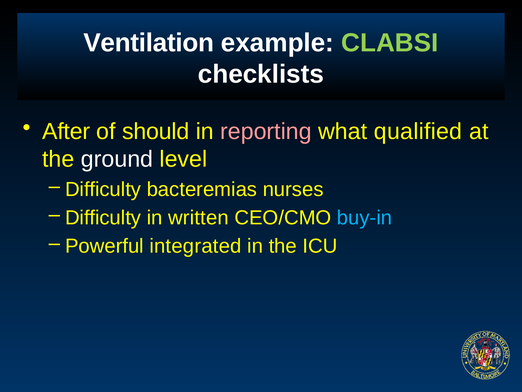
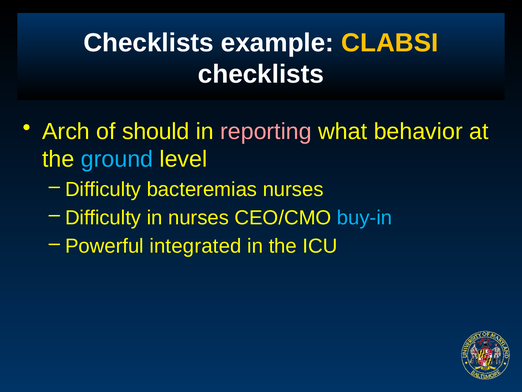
Ventilation: Ventilation -> Checklists (149, 43)
CLABSI colour: light green -> yellow (390, 43)
After: After -> Arch (66, 131)
qualified: qualified -> behavior (418, 131)
ground colour: white -> light blue (117, 159)
in written: written -> nurses (199, 218)
